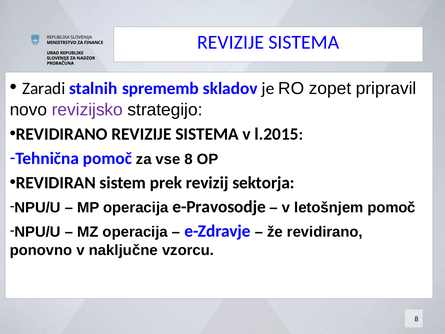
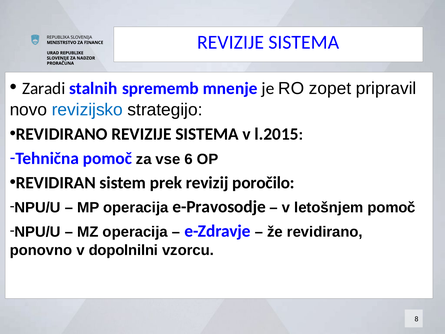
skladov: skladov -> mnenje (230, 89)
revizijsko colour: purple -> blue (87, 110)
vse 8: 8 -> 6 (189, 159)
sektorja: sektorja -> poročilo (264, 183)
naključne: naključne -> dopolnilni (123, 250)
